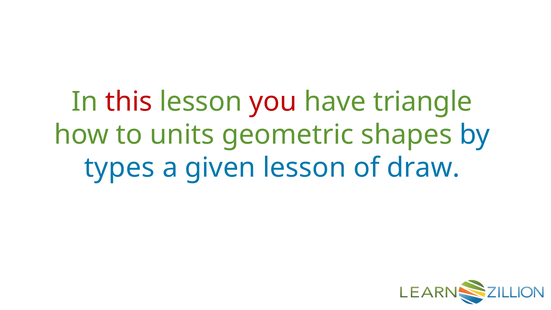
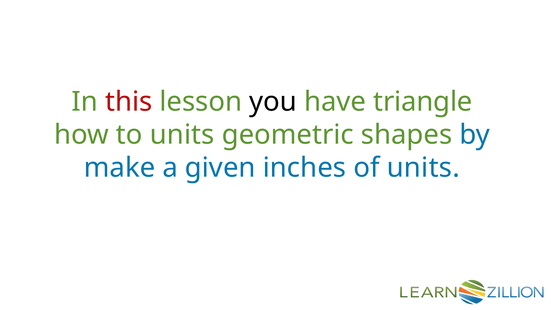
you colour: red -> black (273, 102)
types: types -> make (120, 168)
given lesson: lesson -> inches (304, 168)
of draw: draw -> units (423, 168)
